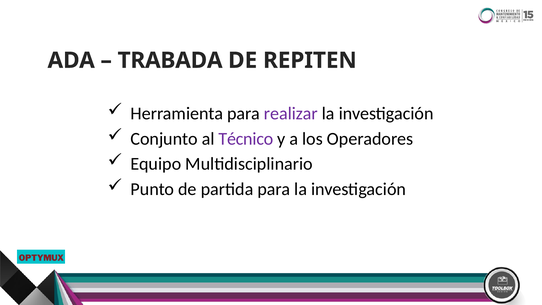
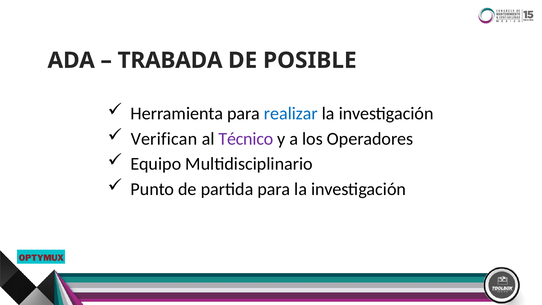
REPITEN: REPITEN -> POSIBLE (310, 60)
realizar colour: purple -> blue (291, 114)
Conjunto: Conjunto -> Verifican (164, 139)
